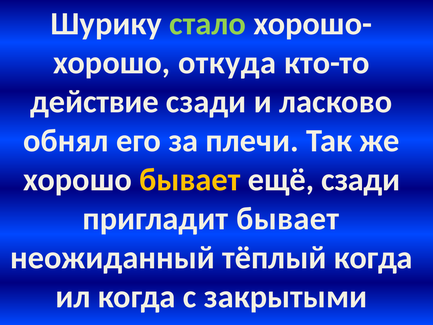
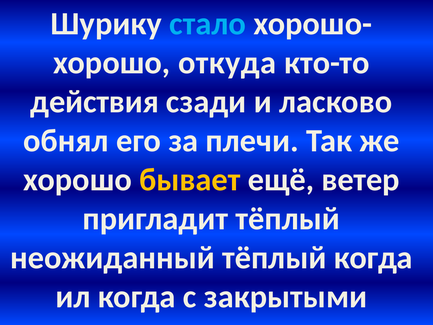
стало colour: light green -> light blue (208, 24)
действие: действие -> действия (95, 102)
ещё сзади: сзади -> ветер (361, 180)
пригладит бывает: бывает -> тёплый (288, 219)
